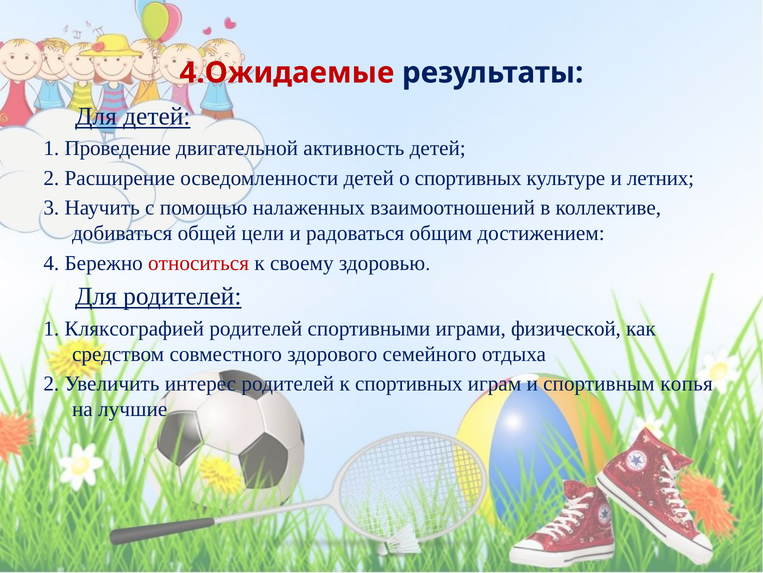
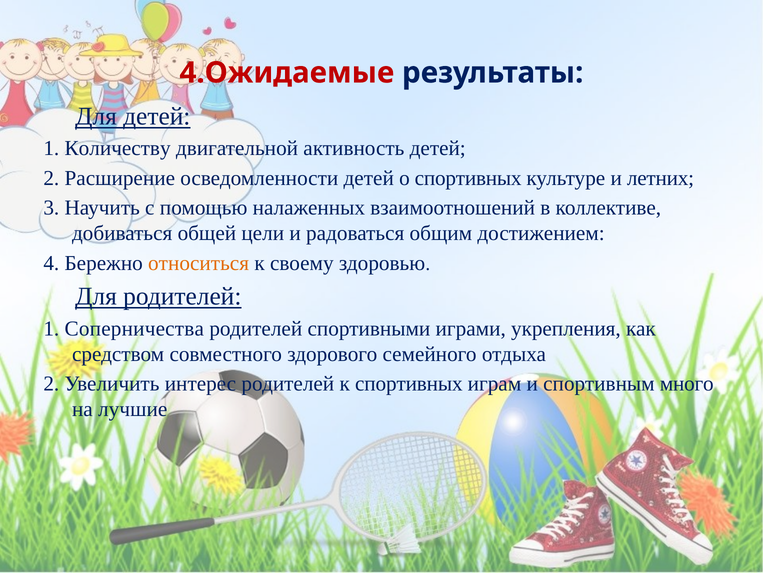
Проведение: Проведение -> Количеству (118, 148)
относиться colour: red -> orange (199, 263)
Кляксографией: Кляксографией -> Соперничества (134, 328)
физической: физической -> укрепления (566, 328)
копья: копья -> много (687, 383)
